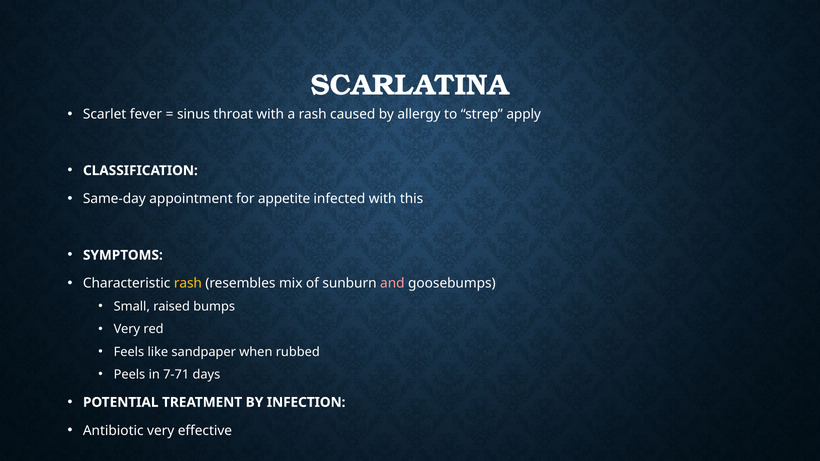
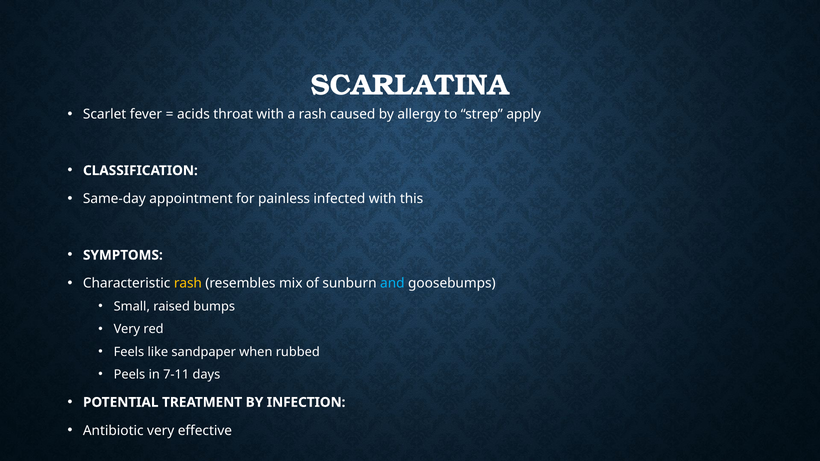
sinus: sinus -> acids (193, 114)
appetite: appetite -> painless (284, 199)
and colour: pink -> light blue (392, 283)
7-71: 7-71 -> 7-11 (176, 375)
